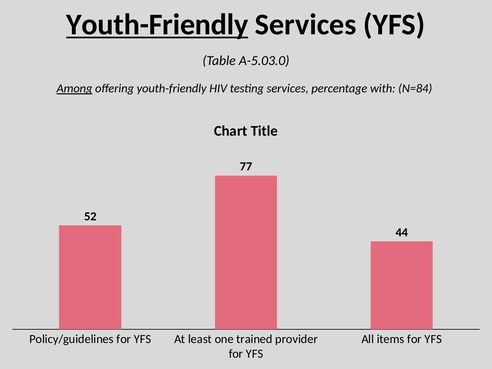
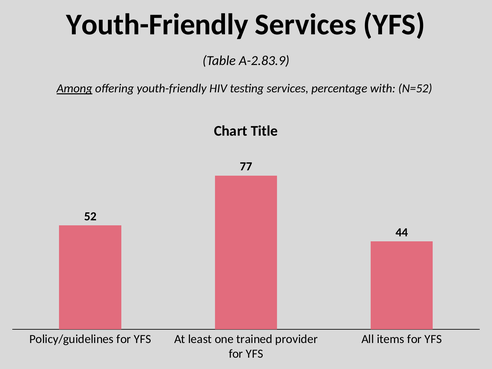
Youth-Friendly underline: present -> none (157, 25)
A-5.03.0: A-5.03.0 -> A-2.83.9 (264, 61)
N=84: N=84 -> N=52 (415, 89)
